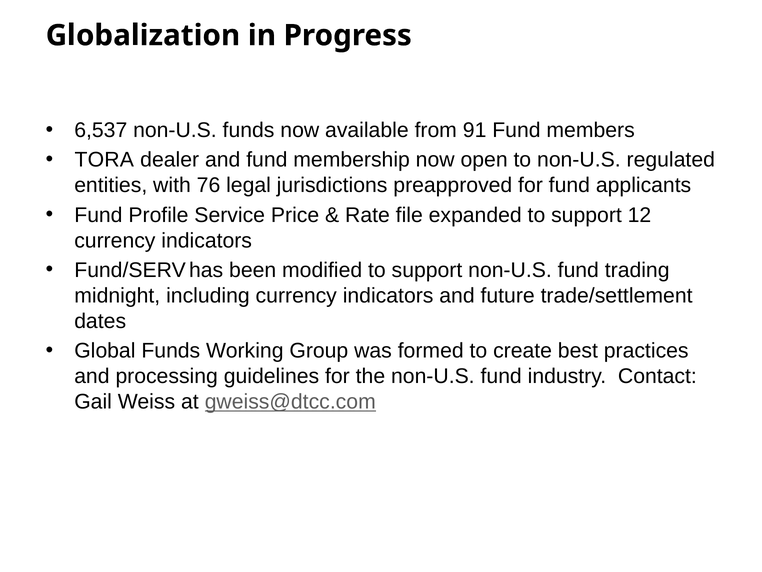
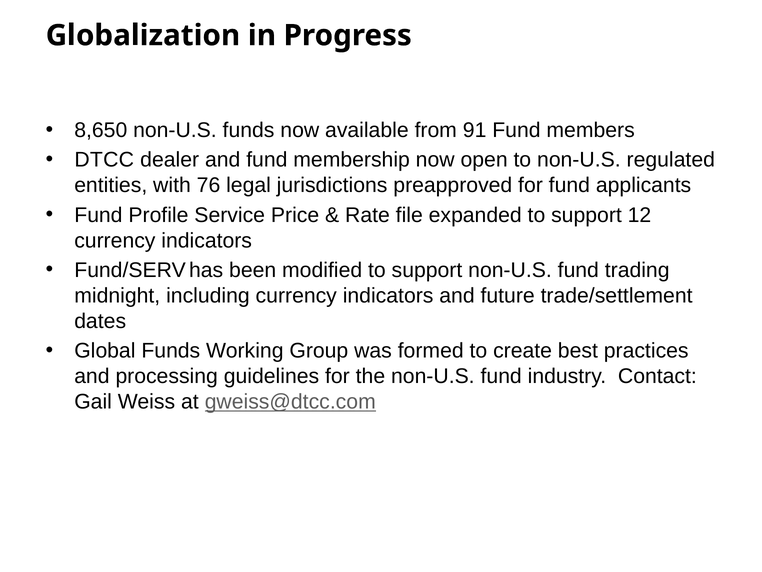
6,537: 6,537 -> 8,650 (101, 130)
TORA: TORA -> DTCC (104, 160)
